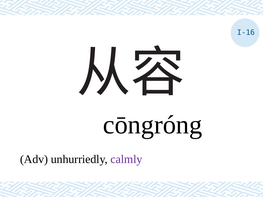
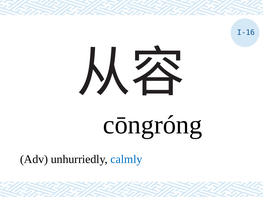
calmly colour: purple -> blue (126, 159)
